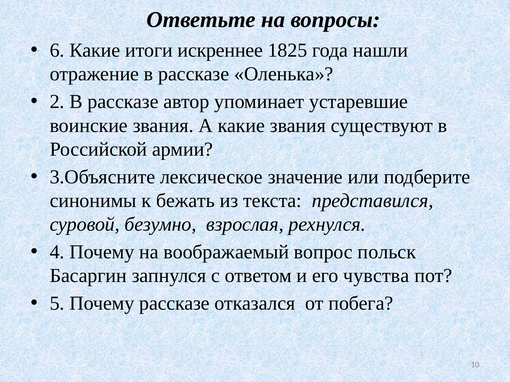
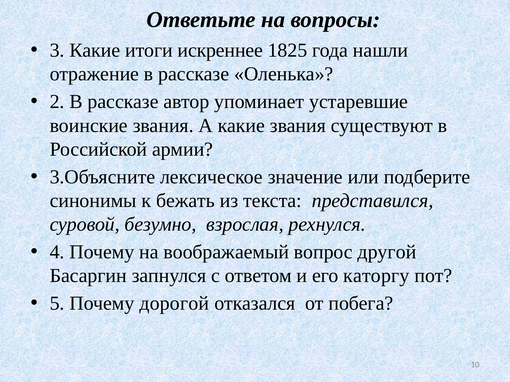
6: 6 -> 3 (57, 50)
польск: польск -> другой (387, 252)
чувства: чувства -> каторгу (376, 276)
Почему рассказе: рассказе -> дорогой (174, 304)
